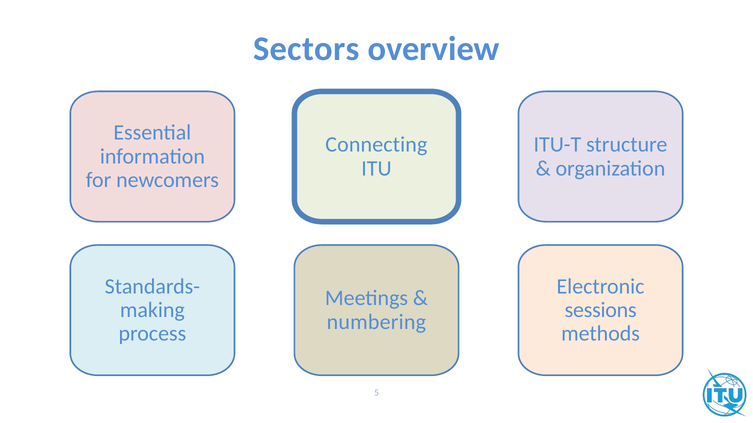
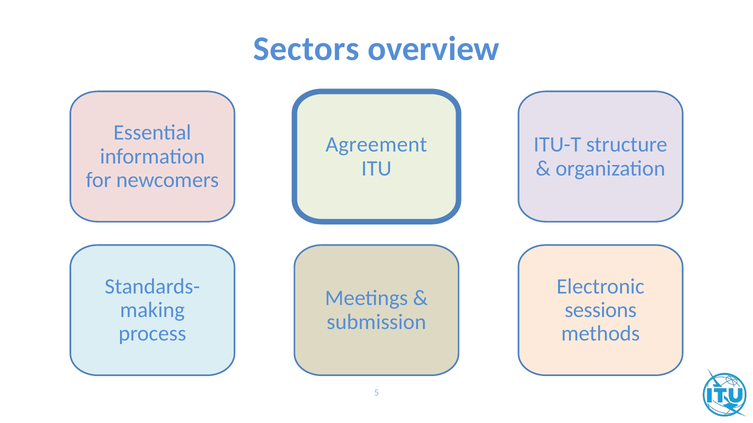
Connecting: Connecting -> Agreement (376, 145)
numbering: numbering -> submission (376, 322)
